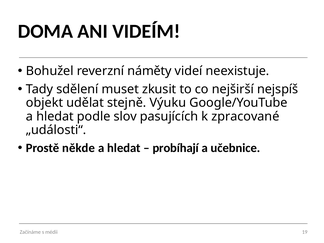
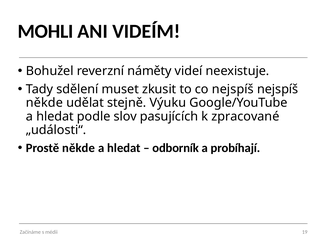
DOMA: DOMA -> MOHLI (46, 31)
co nejširší: nejširší -> nejspíš (233, 89)
objekt: objekt -> někde (44, 103)
probíhají: probíhají -> odborník (176, 148)
učebnice: učebnice -> probíhají (235, 148)
